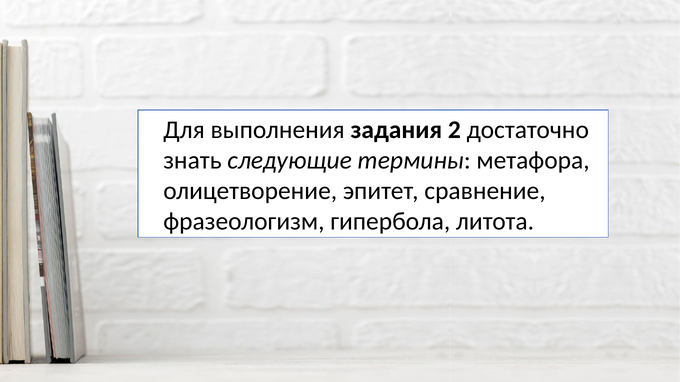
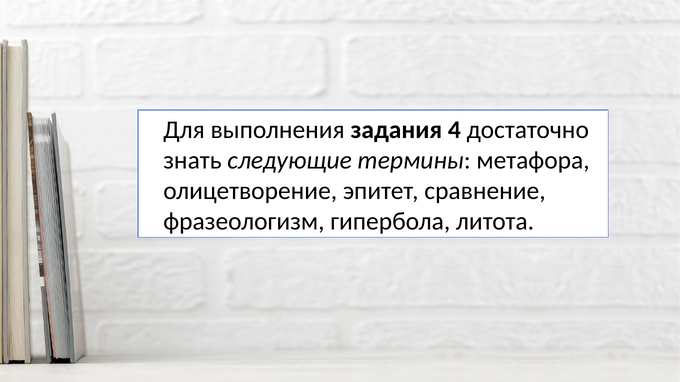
2: 2 -> 4 (454, 130)
